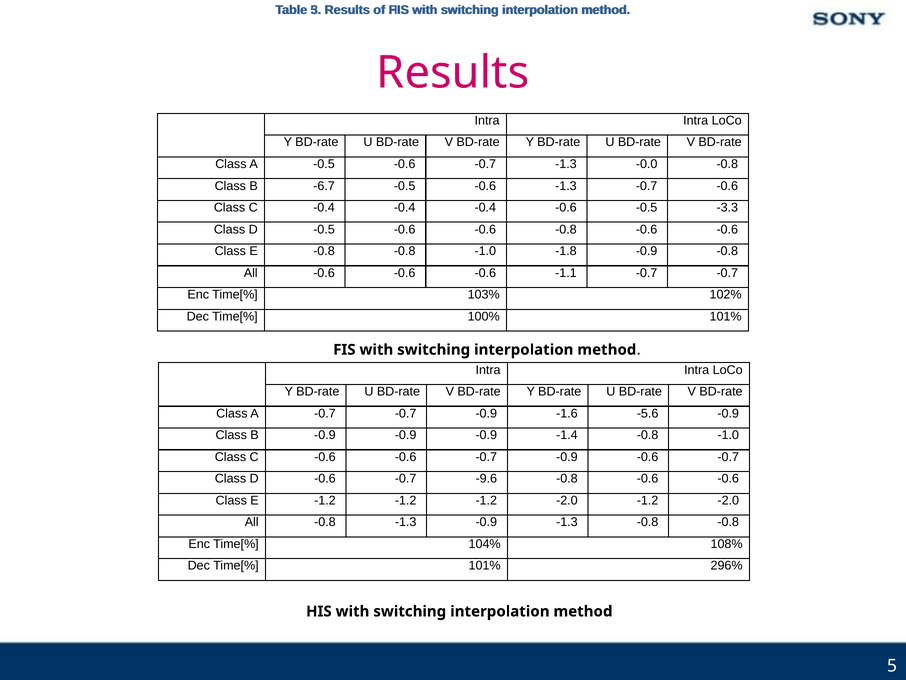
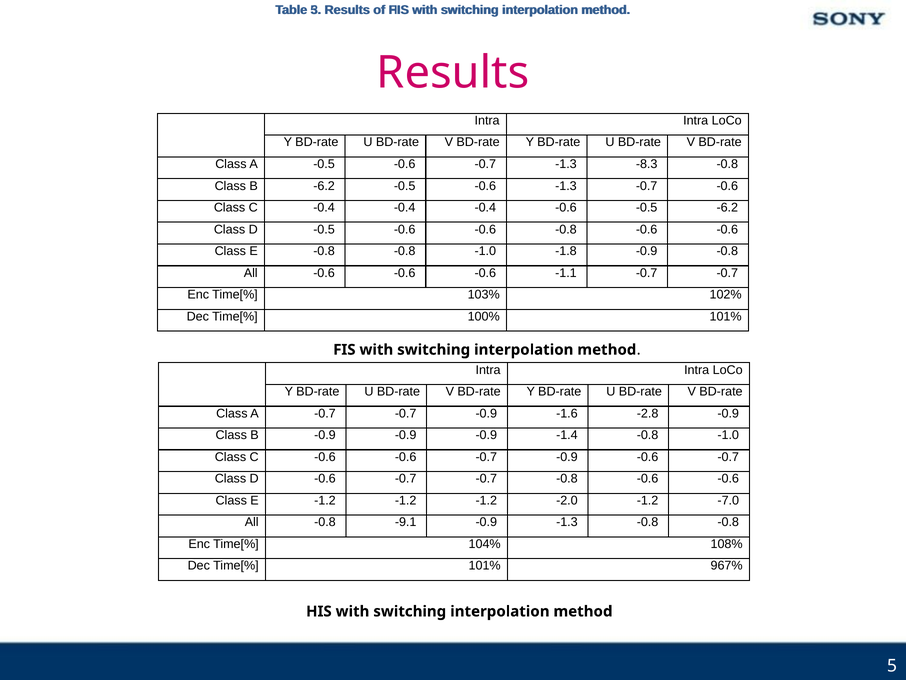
-0.0: -0.0 -> -8.3 (647, 164)
B -6.7: -6.7 -> -6.2 (324, 186)
-0.5 -3.3: -3.3 -> -6.2 (727, 207)
-5.6: -5.6 -> -2.8 (648, 413)
-0.6 -0.7 -9.6: -9.6 -> -0.7 (486, 478)
-2.0 -1.2 -2.0: -2.0 -> -7.0 (728, 500)
-0.8 -1.3: -1.3 -> -9.1 (406, 522)
296%: 296% -> 967% (727, 565)
